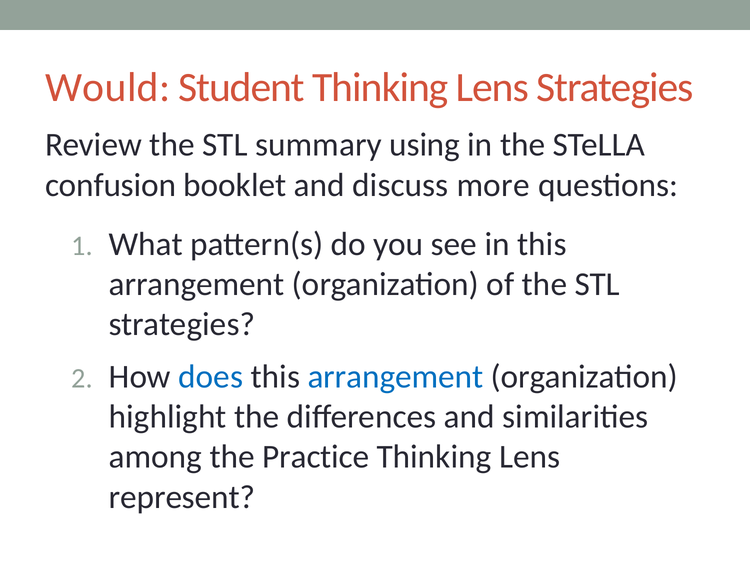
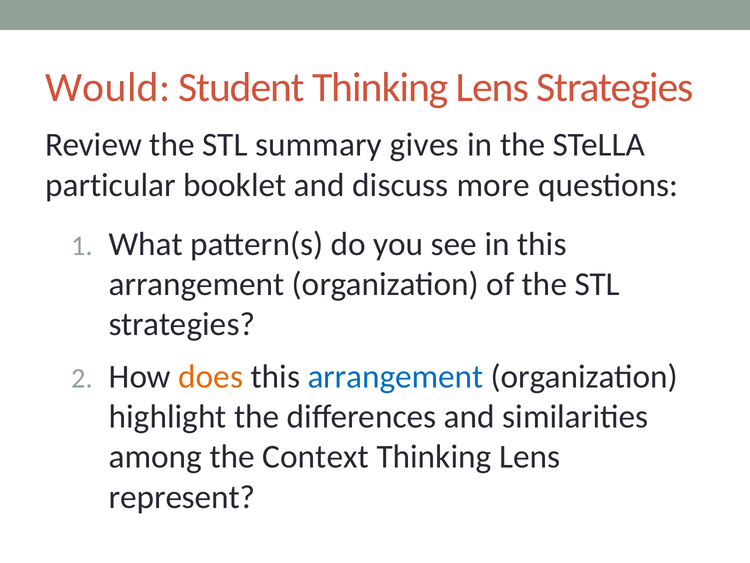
using: using -> gives (424, 145)
confusion: confusion -> particular (110, 185)
does colour: blue -> orange (211, 377)
Practice: Practice -> Context (316, 457)
